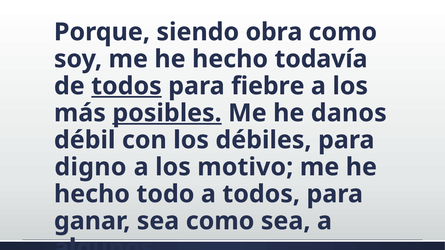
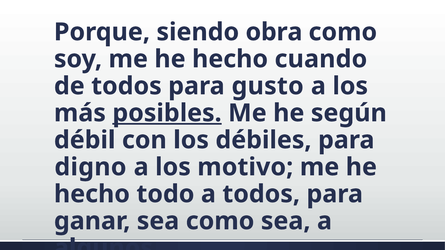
todavía: todavía -> cuando (321, 59)
todos underline: present -> none (126, 86)
fiebre: fiebre -> gusto (268, 86)
danos: danos -> según (349, 113)
